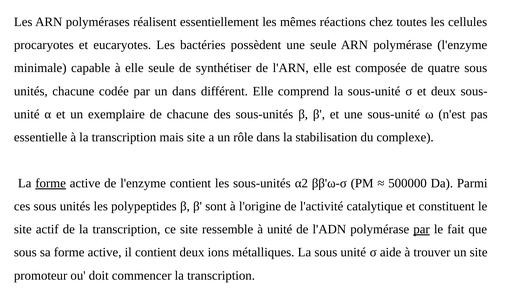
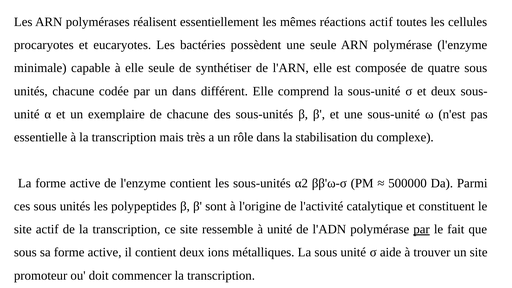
réactions chez: chez -> actif (381, 22)
mais site: site -> très (196, 137)
forme underline: present -> none (51, 183)
